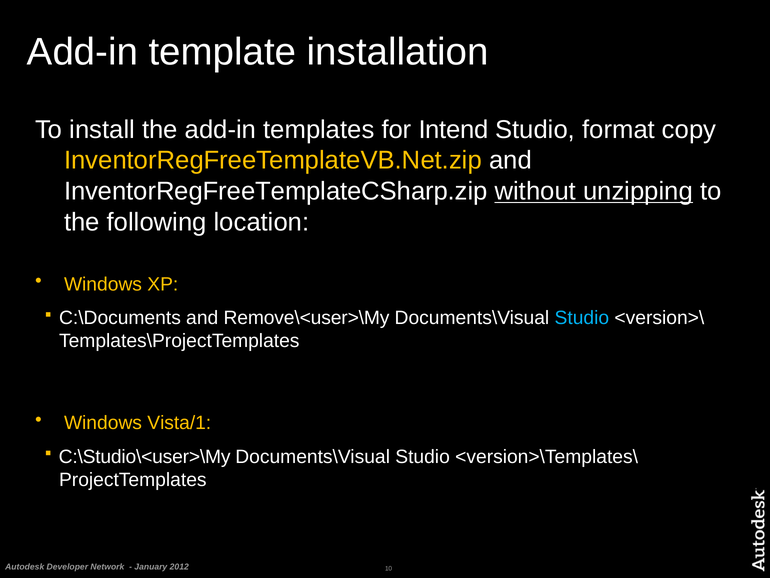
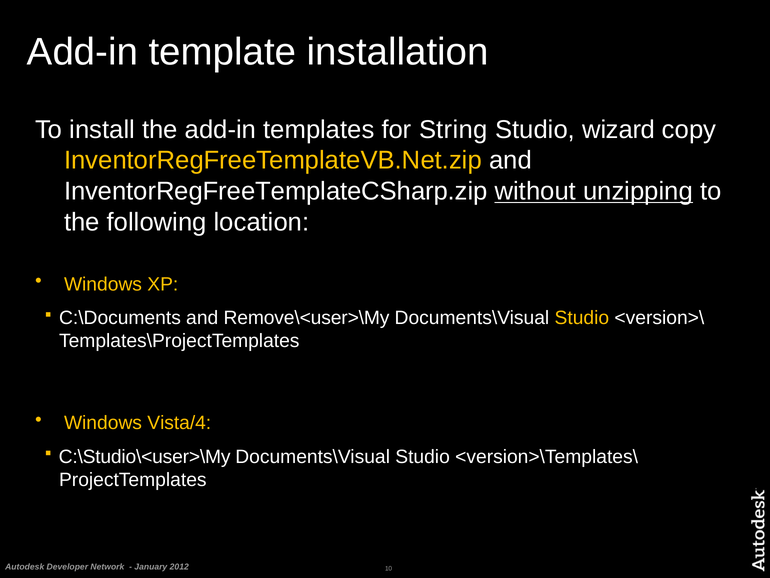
Intend: Intend -> String (453, 129)
format: format -> wizard (619, 129)
Studio colour: light blue -> yellow (582, 318)
Vista/1: Vista/1 -> Vista/4 (179, 423)
